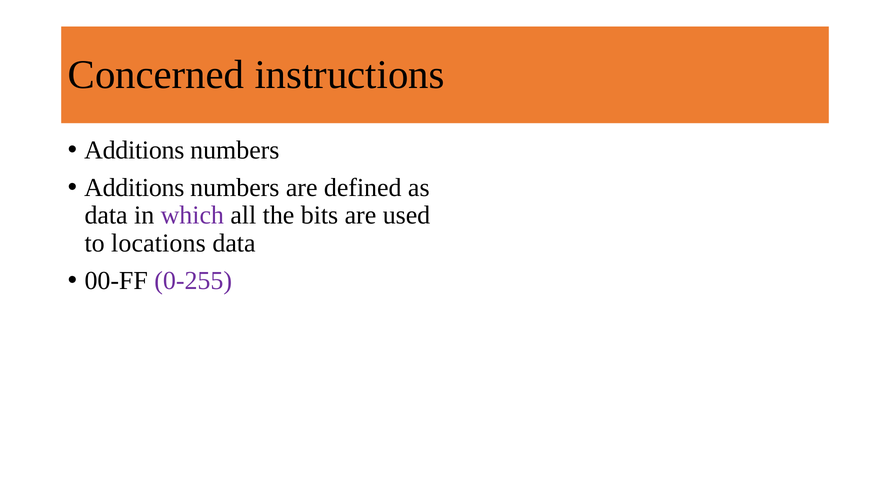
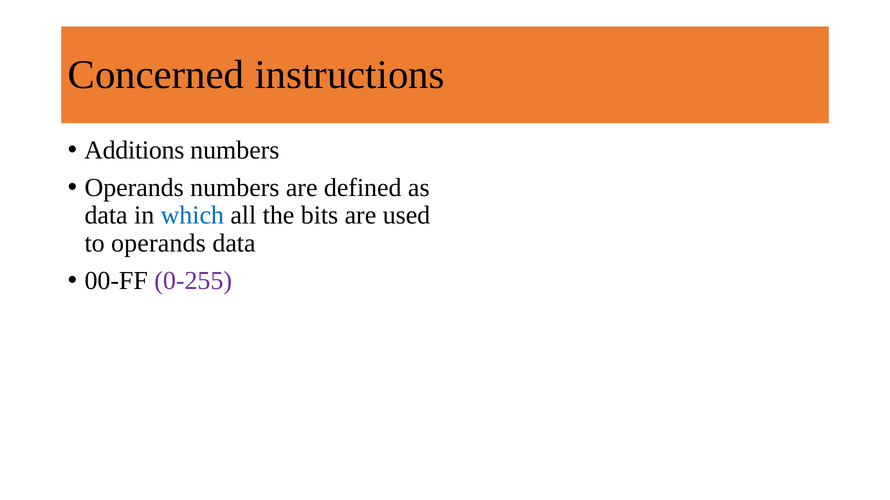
Additions: Additions -> Operands (134, 188)
which colour: purple -> blue (192, 216)
to locations: locations -> operands (158, 244)
